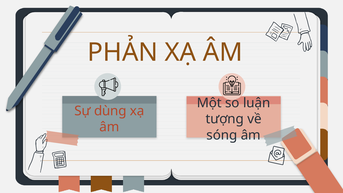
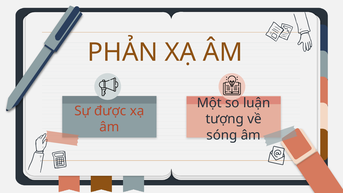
dùng: dùng -> được (110, 111)
